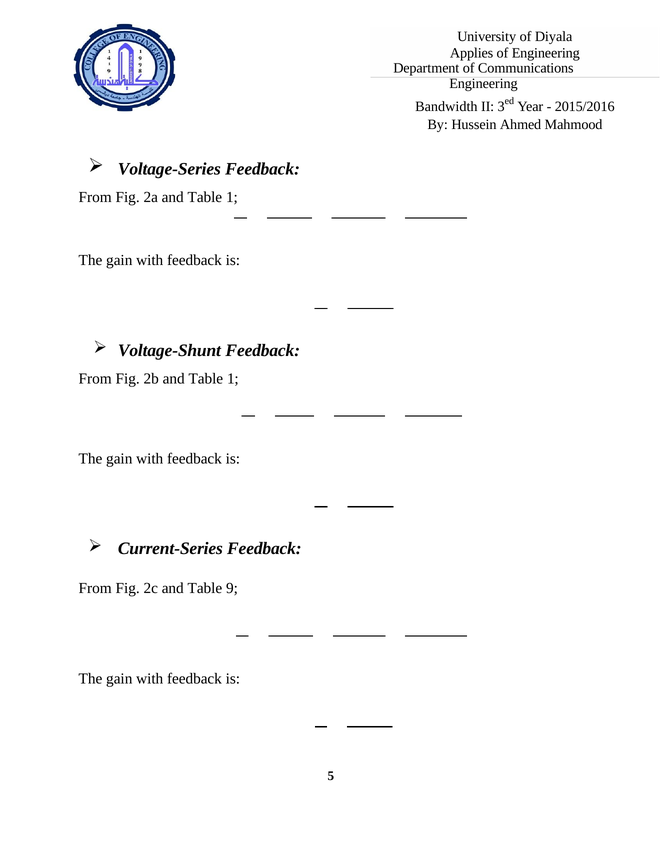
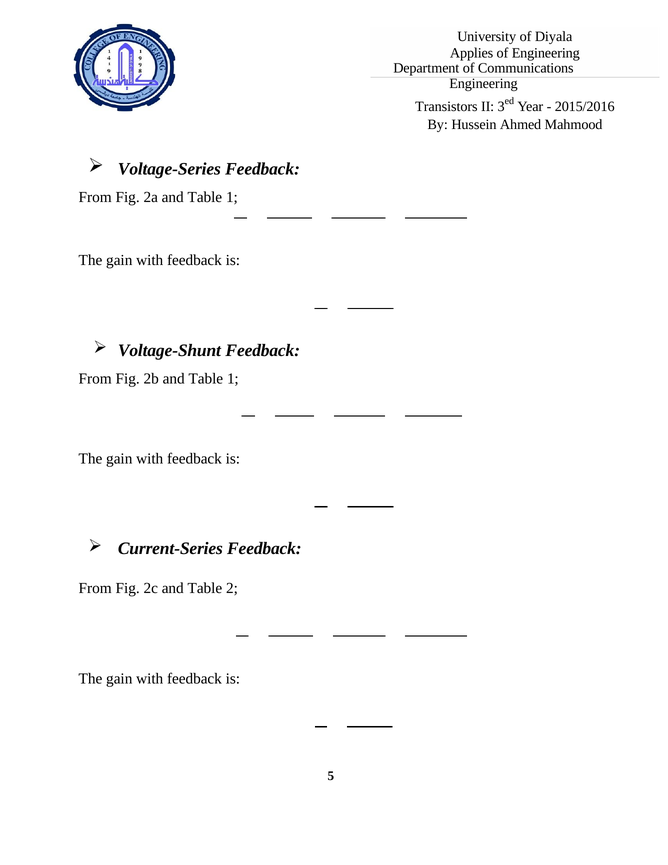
Bandwidth: Bandwidth -> Transistors (446, 106)
9: 9 -> 2 (232, 588)
